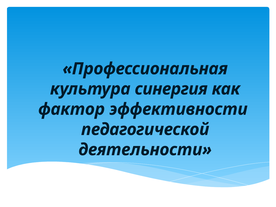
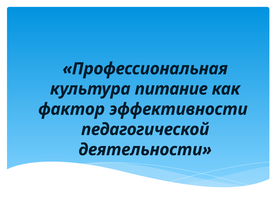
синергия: синергия -> питание (171, 89)
